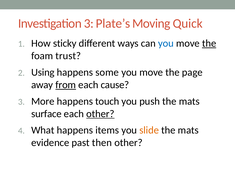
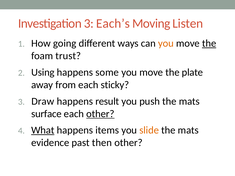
Plate’s: Plate’s -> Each’s (113, 23)
Quick: Quick -> Listen (188, 23)
sticky: sticky -> going (65, 43)
you colour: blue -> orange (166, 43)
page: page -> plate (192, 72)
from underline: present -> none (66, 85)
cause: cause -> sticky (115, 85)
More: More -> Draw (43, 101)
touch: touch -> result (107, 101)
What underline: none -> present (43, 130)
